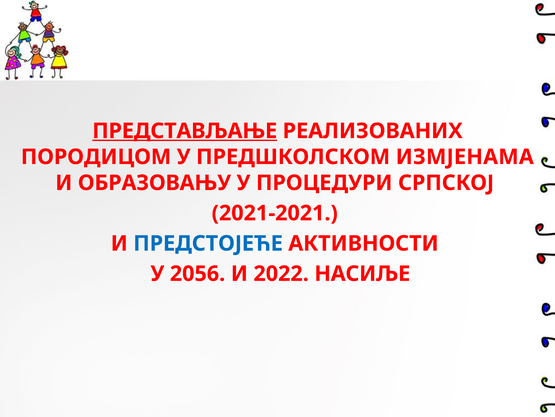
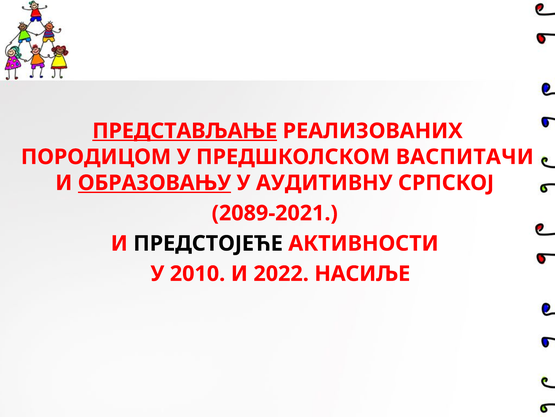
ИЗМЈЕНАМА: ИЗМЈЕНАМА -> ВАСПИТАЧИ (465, 157)
ОБРАЗОВАЊУ underline: none -> present (154, 183)
ПРОЦЕДУРИ: ПРОЦЕДУРИ -> АУДИТИВНУ (324, 183)
2021-2021: 2021-2021 -> 2089-2021 (275, 213)
ПРЕДСТОЈЕЋЕ colour: blue -> black (208, 243)
2056: 2056 -> 2010 (198, 273)
